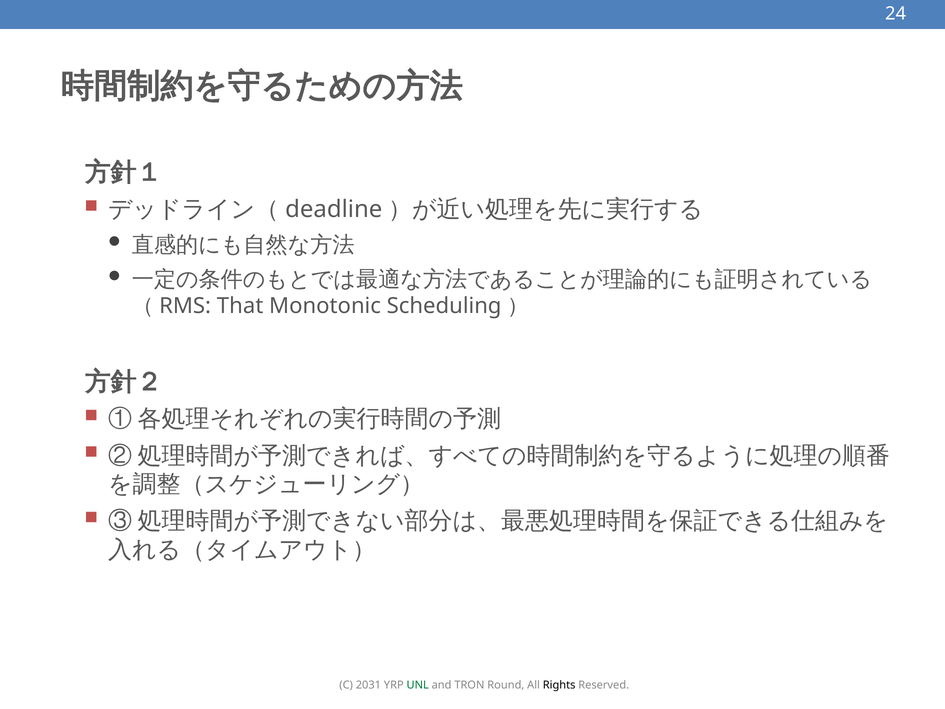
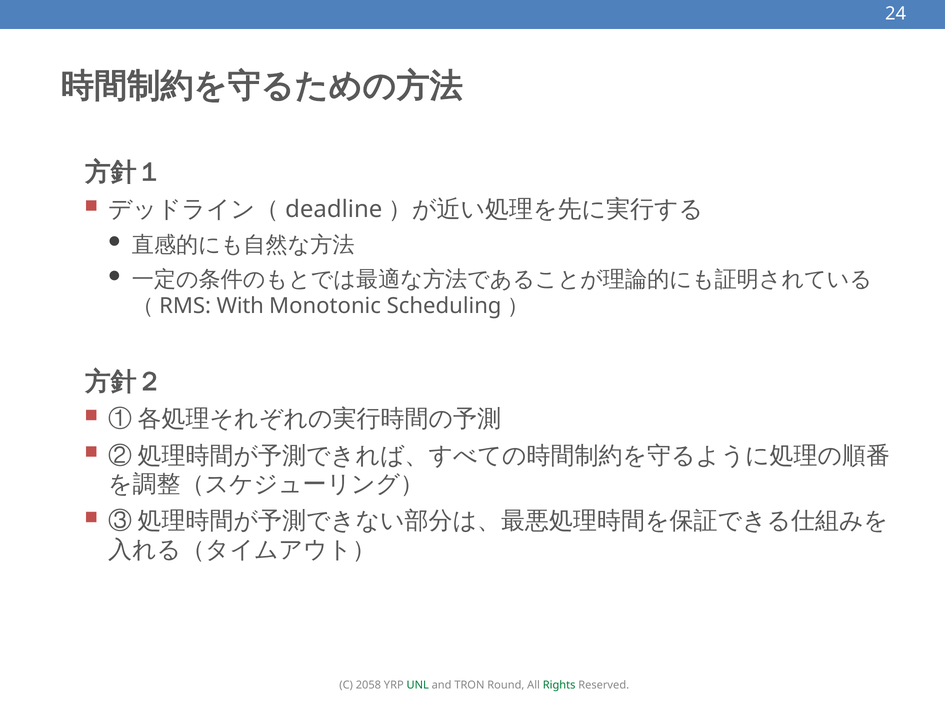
That: That -> With (240, 306)
2031: 2031 -> 2058 (368, 685)
Rights colour: black -> green (559, 685)
